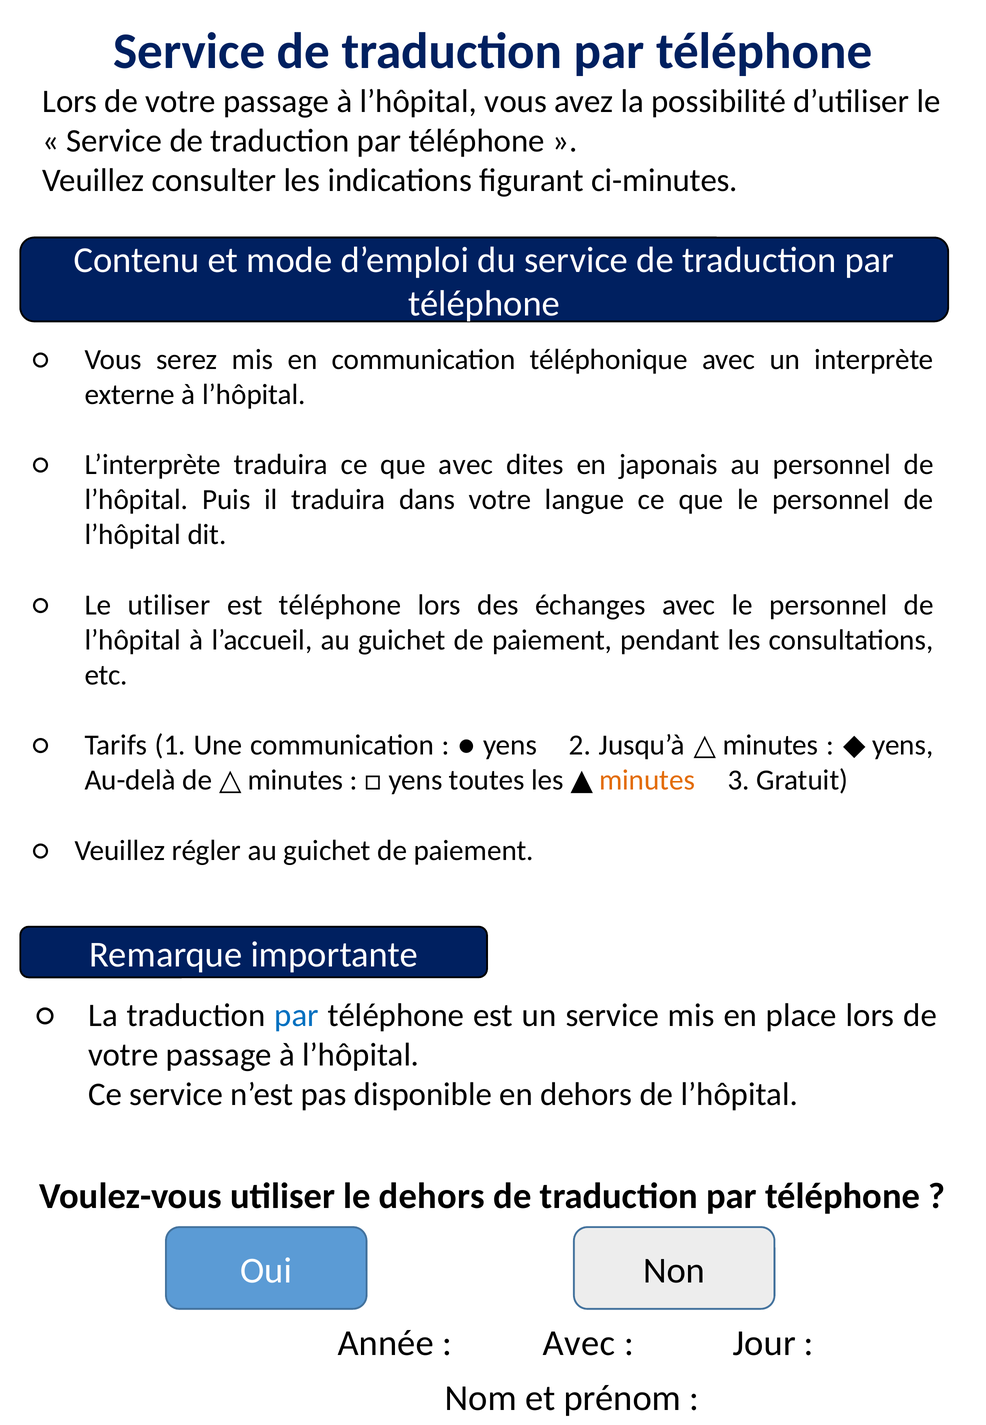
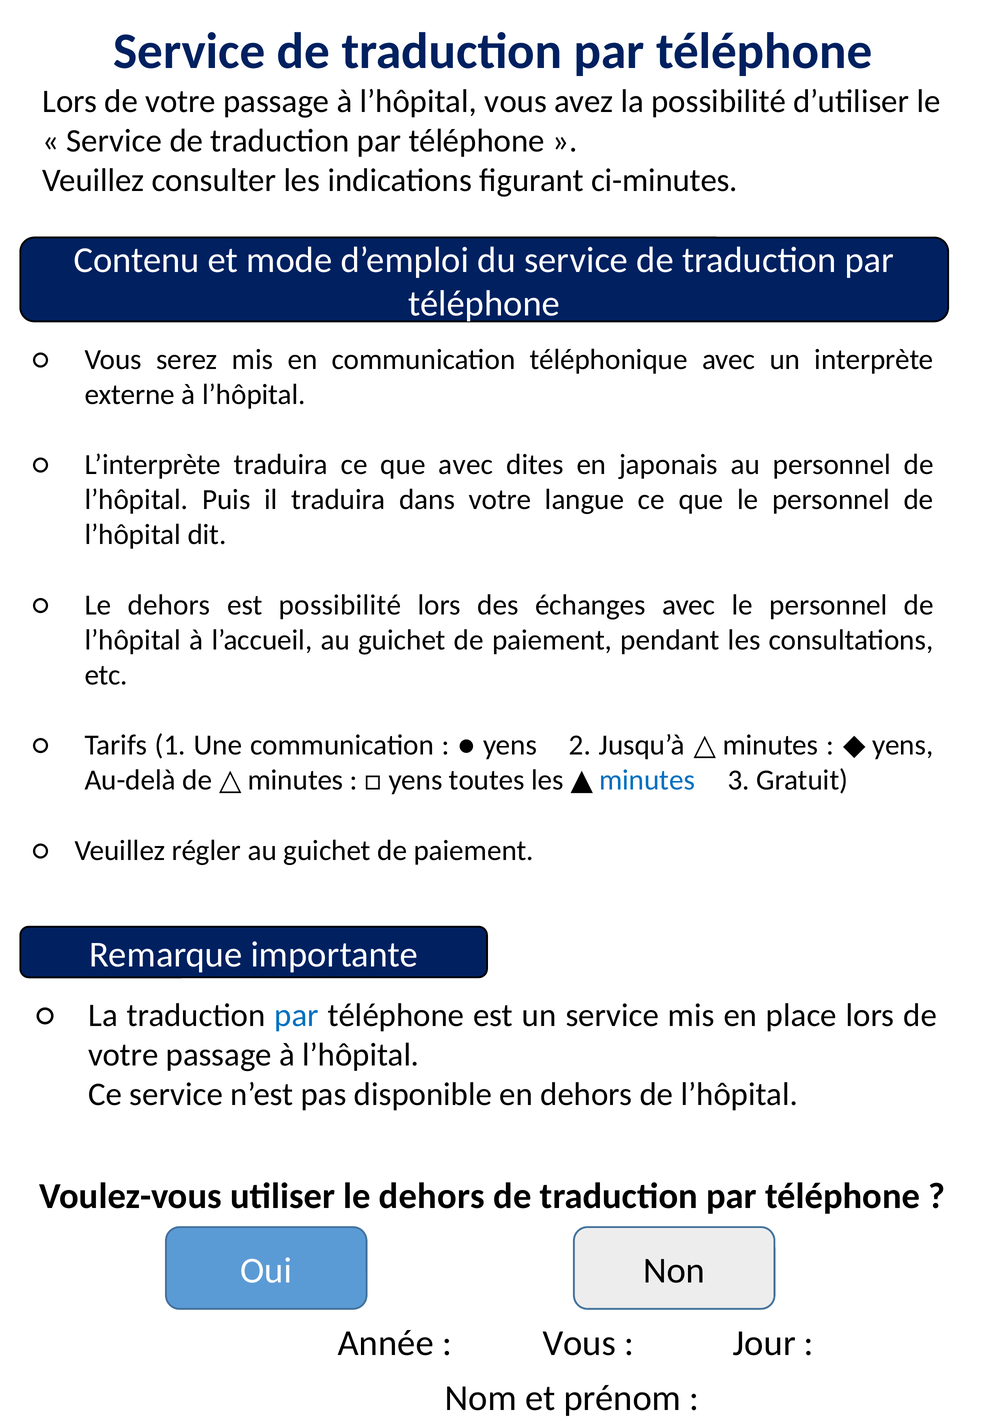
utiliser: utiliser -> dehors (169, 605)
est téléphone: téléphone -> possibilité (340, 605)
minutes colour: orange -> blue (647, 780)
Avec: Avec -> Vous (579, 1342)
